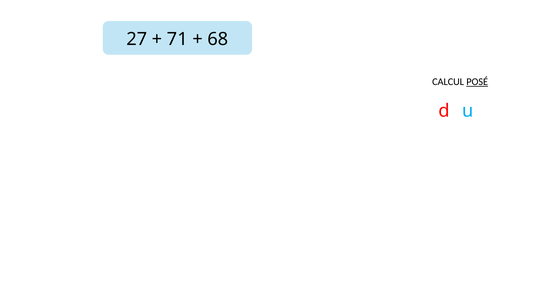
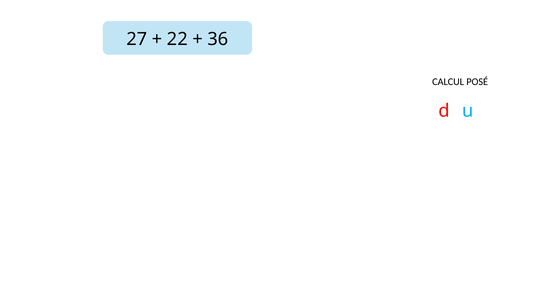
71: 71 -> 22 (177, 39)
68: 68 -> 36 (218, 39)
POSÉ underline: present -> none (477, 82)
